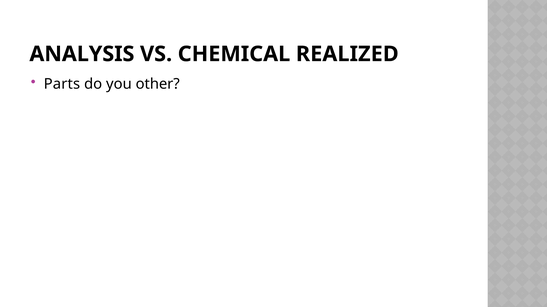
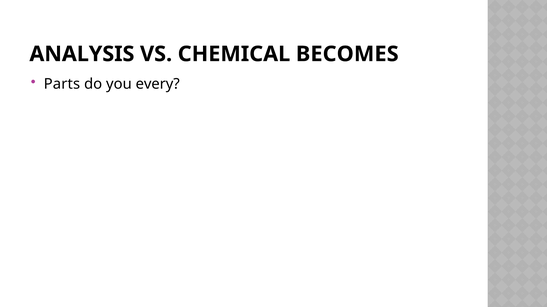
REALIZED: REALIZED -> BECOMES (347, 54)
other: other -> every (158, 84)
